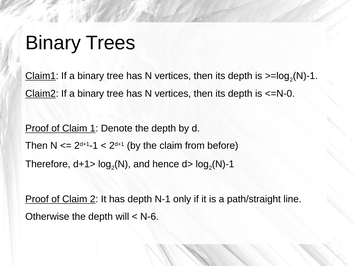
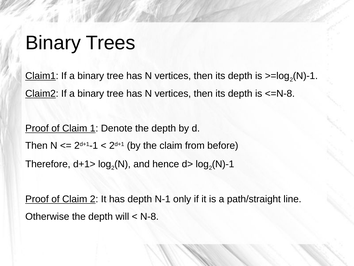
<=N-0: <=N-0 -> <=N-8 (280, 94)
N-6: N-6 -> N-8 (149, 216)
